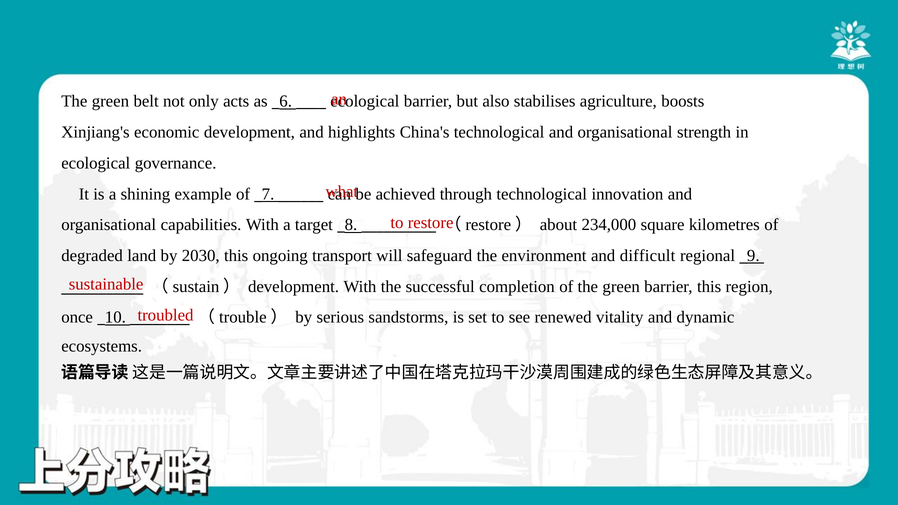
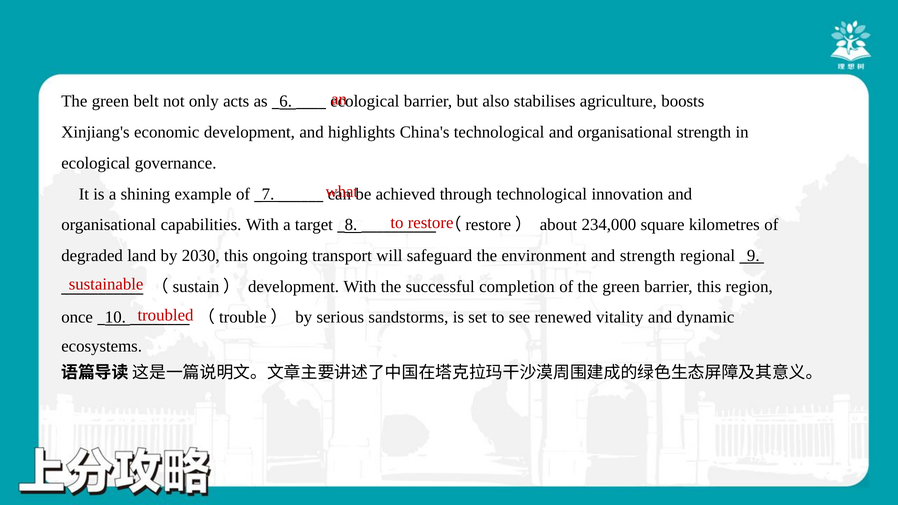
and difficult: difficult -> strength (648, 256)
